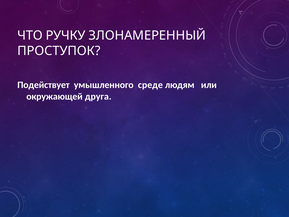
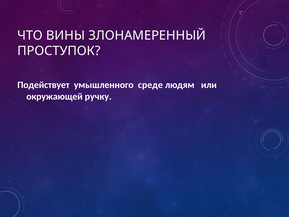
РУЧКУ: РУЧКУ -> ВИНЫ (65, 35)
друга: друга -> ручку (98, 96)
